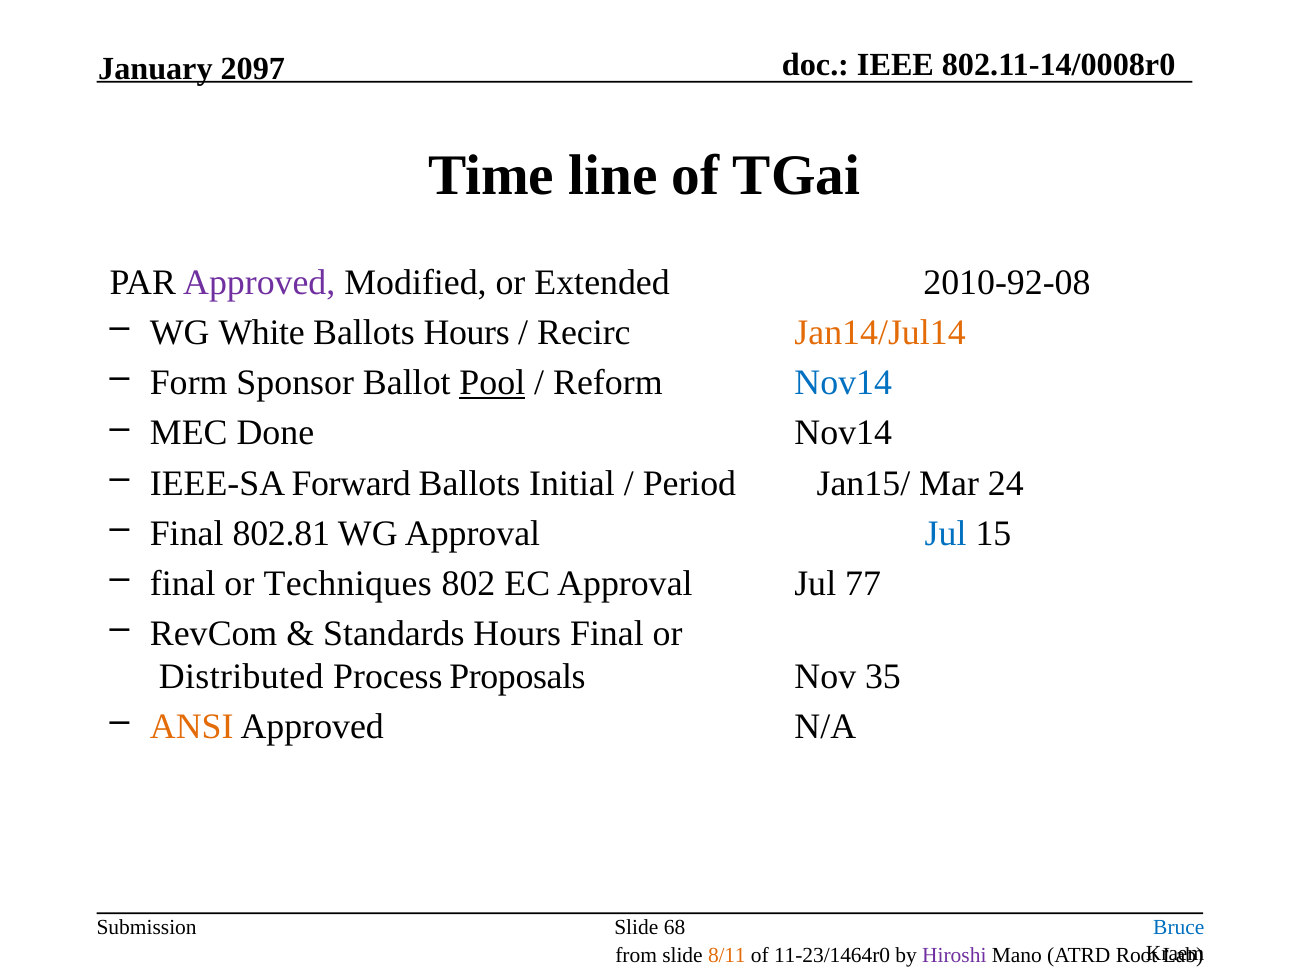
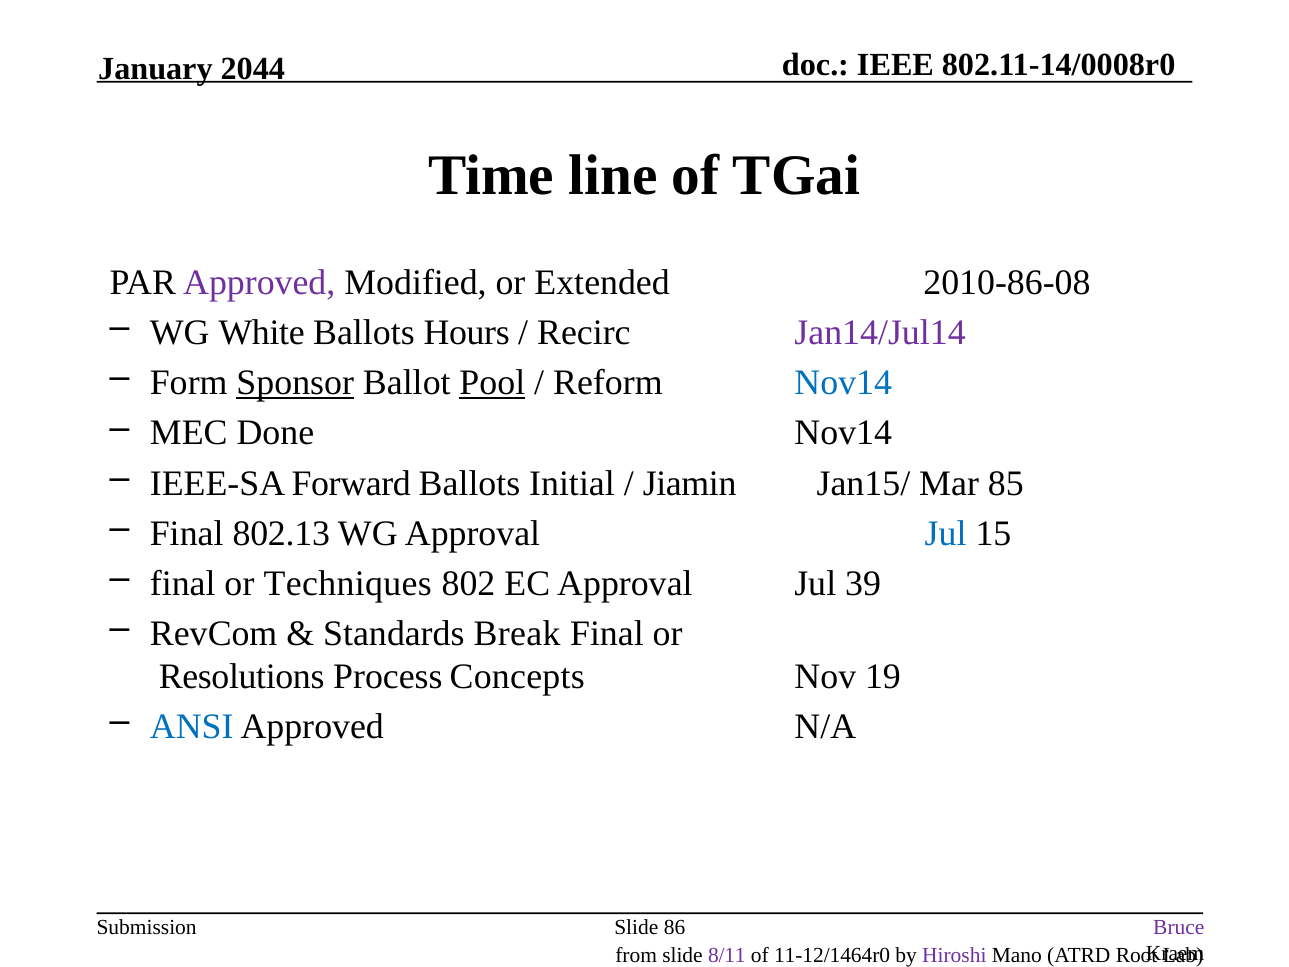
2097: 2097 -> 2044 (253, 69)
2010-92-08: 2010-92-08 -> 2010-86-08 (1007, 283)
Jan14/Jul14 colour: orange -> purple (880, 333)
Sponsor underline: none -> present (295, 383)
Period: Period -> Jiamin (690, 483)
24: 24 -> 85 (1006, 483)
802.81: 802.81 -> 802.13 (281, 533)
77: 77 -> 39 (863, 583)
Standards Hours: Hours -> Break (517, 634)
Distributed: Distributed -> Resolutions (242, 677)
Proposals: Proposals -> Concepts (517, 677)
35: 35 -> 19 (883, 677)
ANSI colour: orange -> blue (192, 727)
68: 68 -> 86 (675, 927)
Bruce colour: blue -> purple (1179, 927)
8/11 colour: orange -> purple (727, 955)
11-23/1464r0: 11-23/1464r0 -> 11-12/1464r0 (832, 955)
